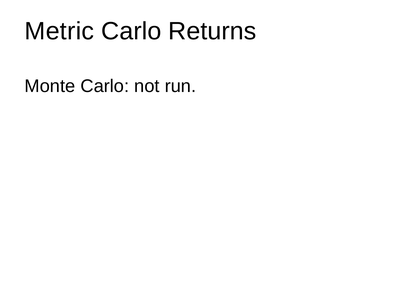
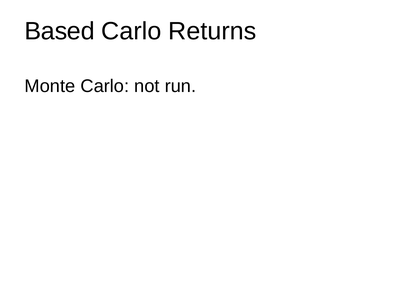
Metric: Metric -> Based (60, 31)
